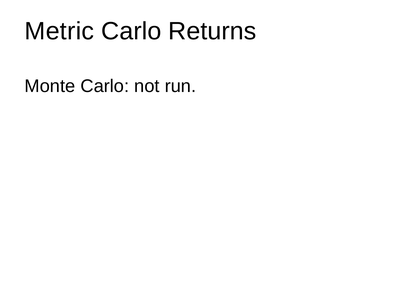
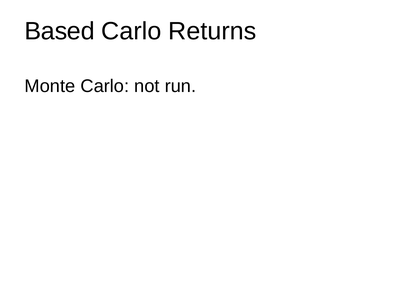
Metric: Metric -> Based (60, 31)
